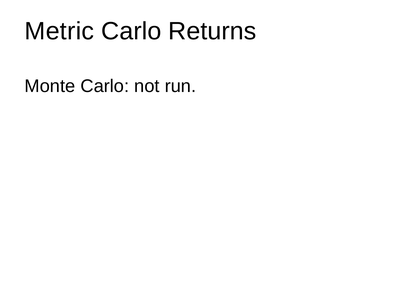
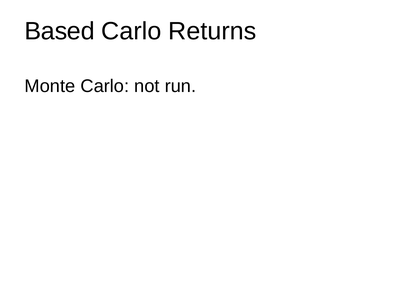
Metric: Metric -> Based (60, 31)
